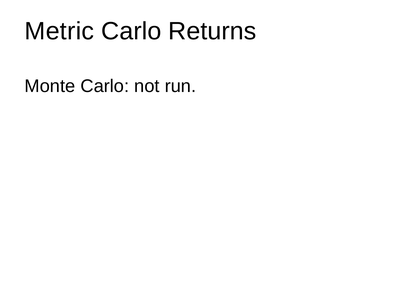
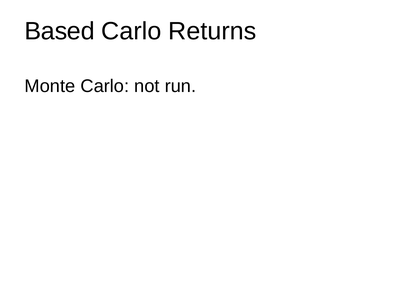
Metric: Metric -> Based (60, 31)
